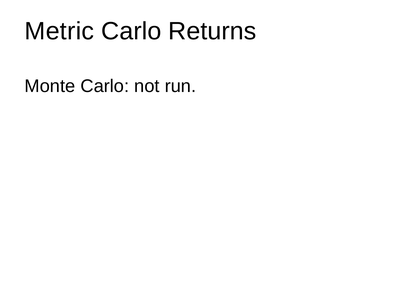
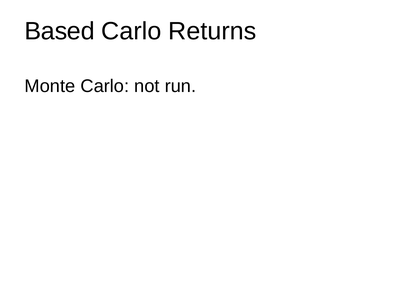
Metric: Metric -> Based (60, 31)
